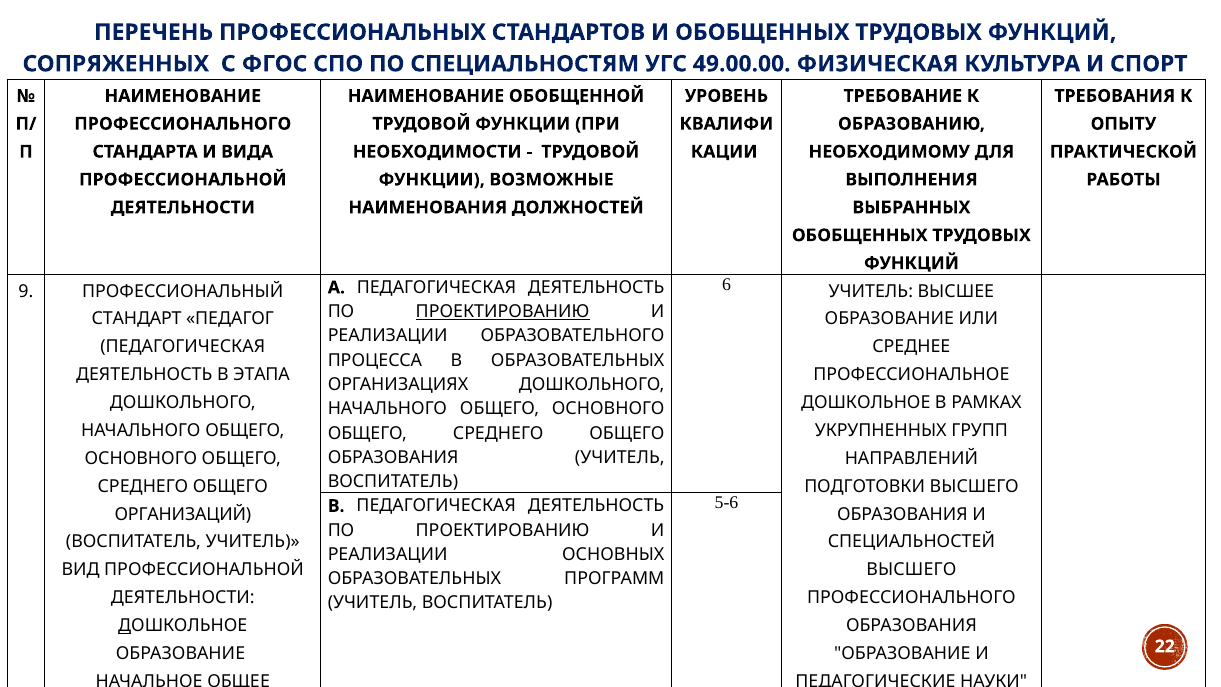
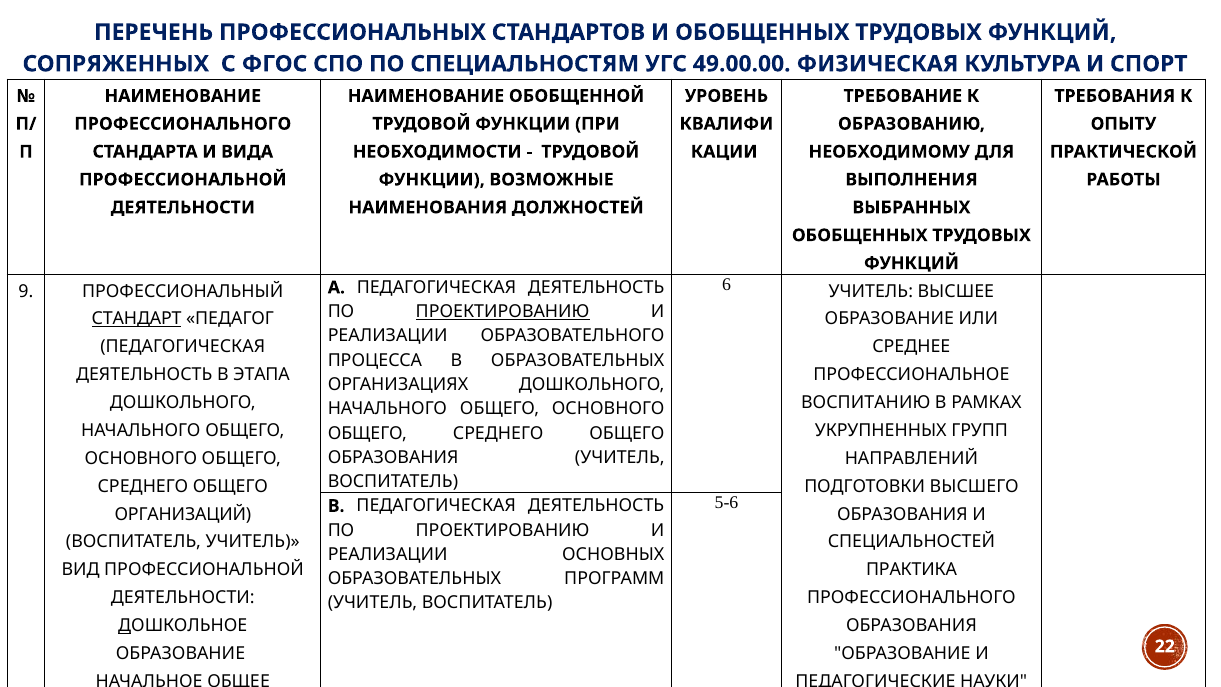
СТАНДАРТ underline: none -> present (137, 319)
ДОШКОЛЬНОЕ: ДОШКОЛЬНОЕ -> ВОСПИТАНИЮ (866, 403)
ВЫСШЕГО: ВЫСШЕГО -> ПРАКТИКА (912, 570)
